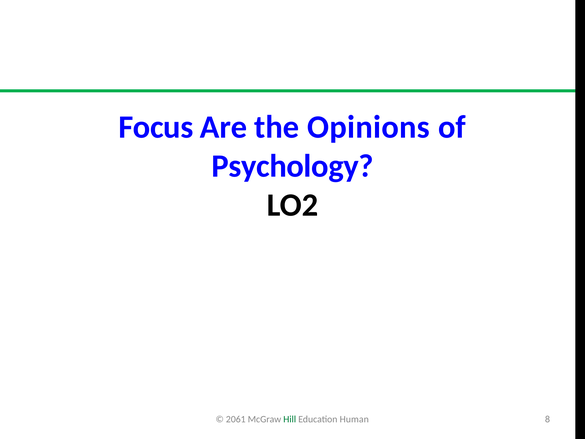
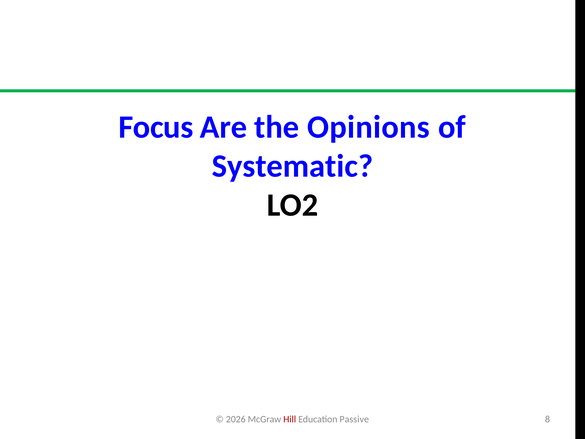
Psychology: Psychology -> Systematic (292, 166)
2061: 2061 -> 2026 (236, 419)
Hill colour: green -> red (290, 419)
Human: Human -> Passive (354, 419)
